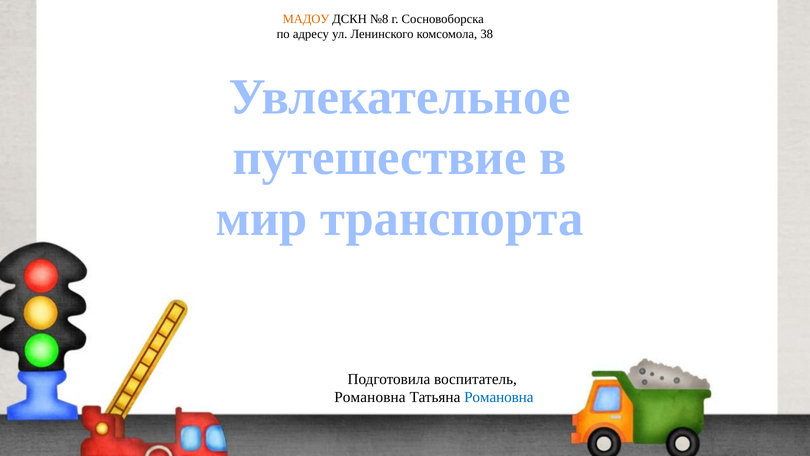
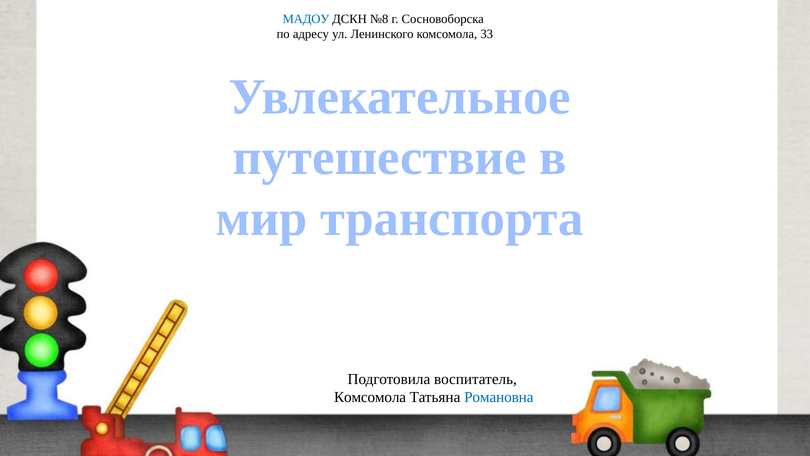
МАДОУ colour: orange -> blue (306, 19)
38: 38 -> 33 (487, 34)
Романовна: Романовна -> Комсомола (370, 397)
